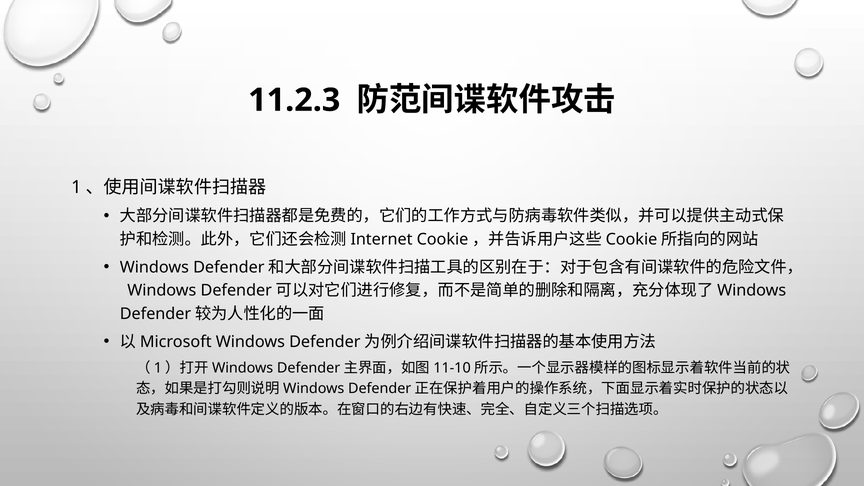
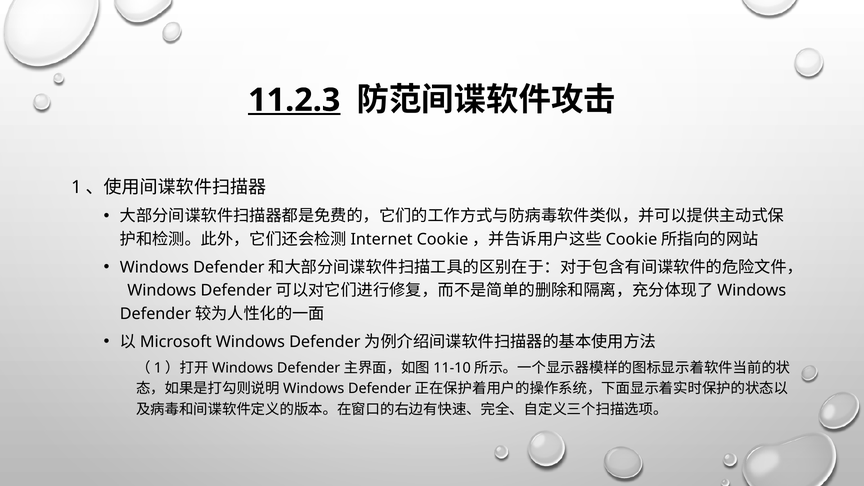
11.2.3 underline: none -> present (294, 100)
